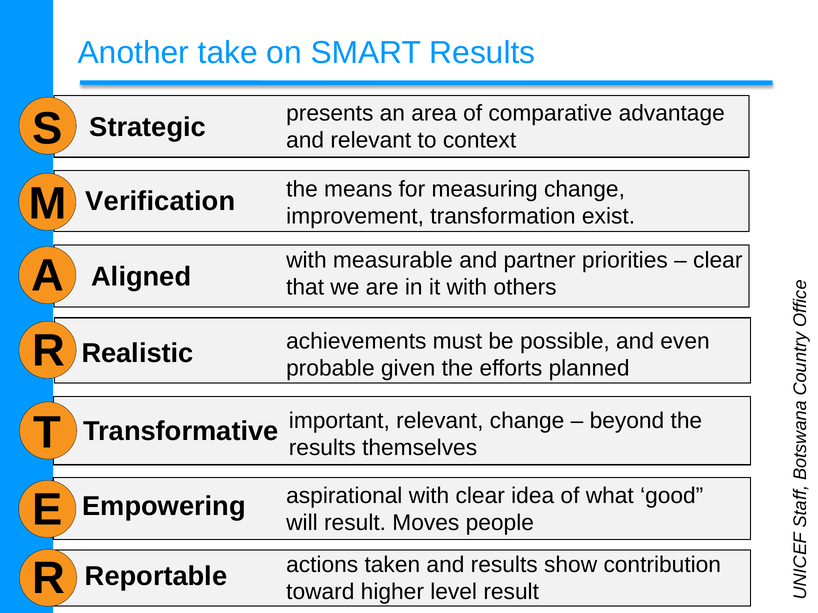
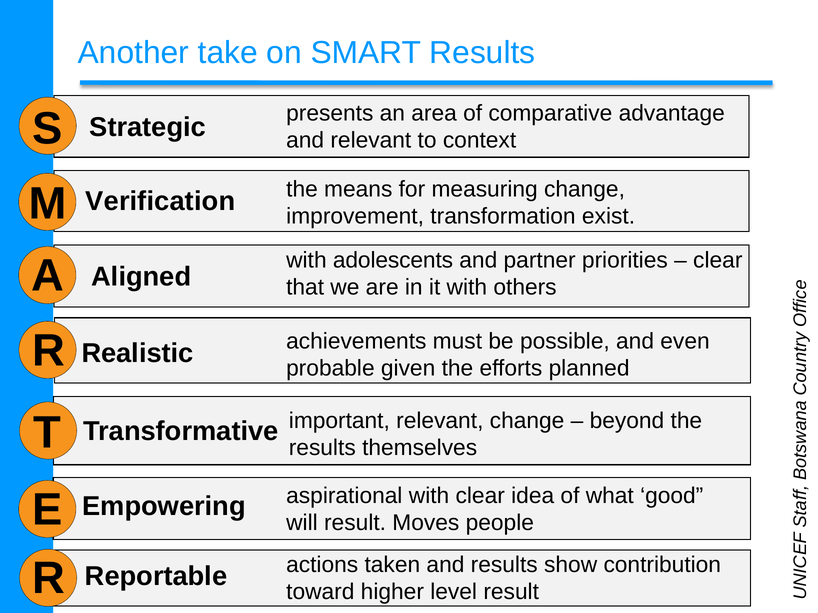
measurable: measurable -> adolescents (393, 260)
